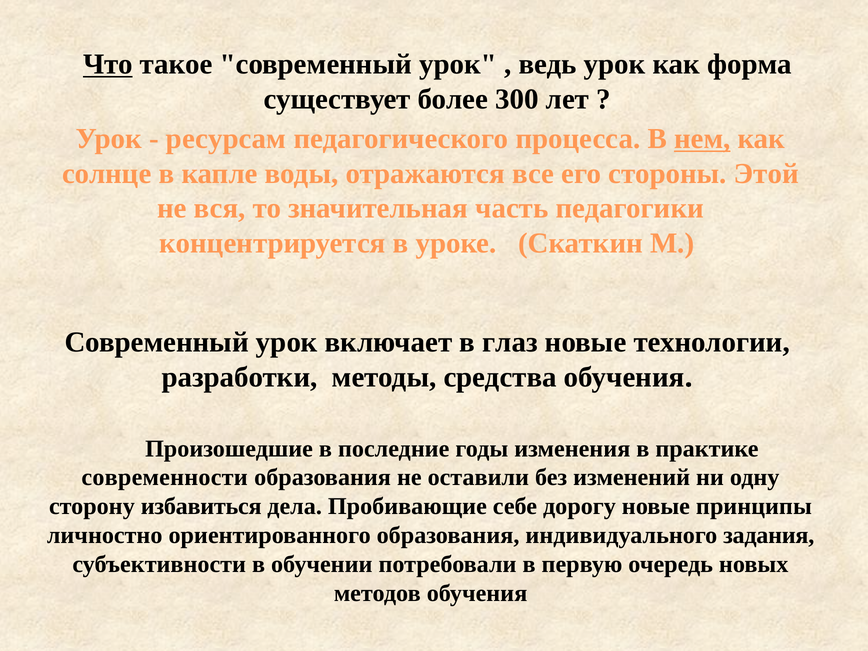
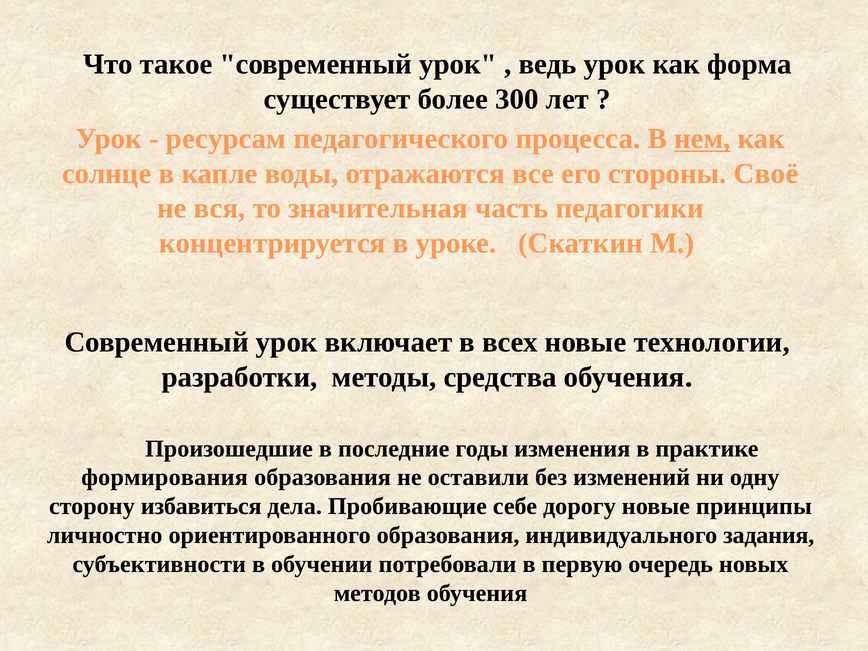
Что underline: present -> none (108, 64)
Этой: Этой -> Своё (766, 174)
глаз: глаз -> всех (510, 342)
современности: современности -> формирования (165, 478)
